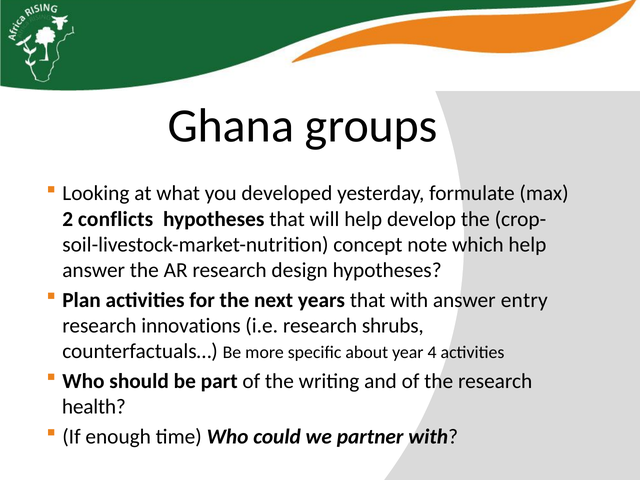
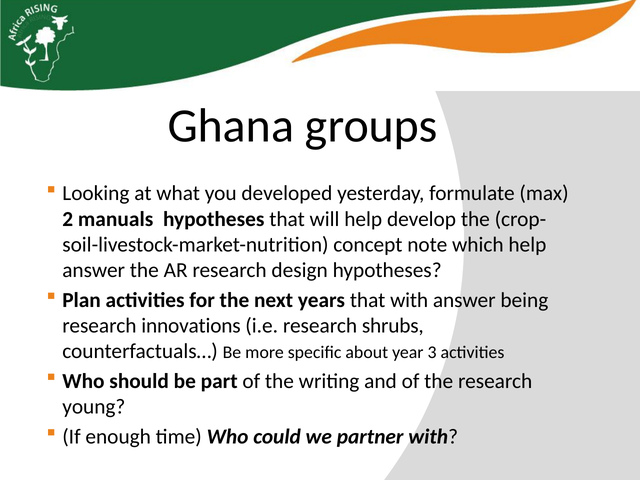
conflicts: conflicts -> manuals (116, 219)
entry: entry -> being (524, 300)
4: 4 -> 3 (432, 352)
health: health -> young (94, 407)
